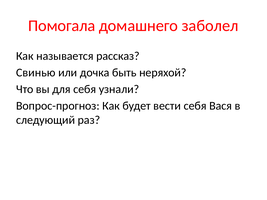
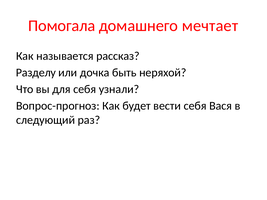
заболел: заболел -> мечтает (210, 26)
Свинью: Свинью -> Разделу (36, 73)
